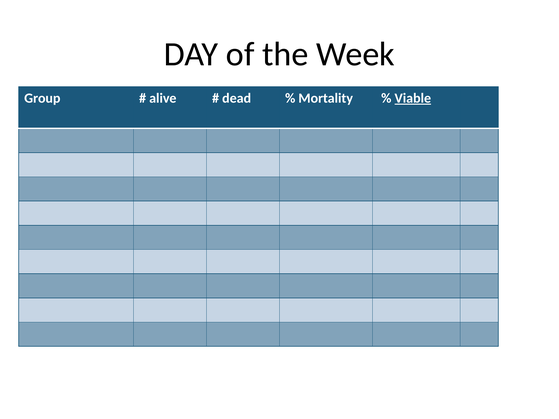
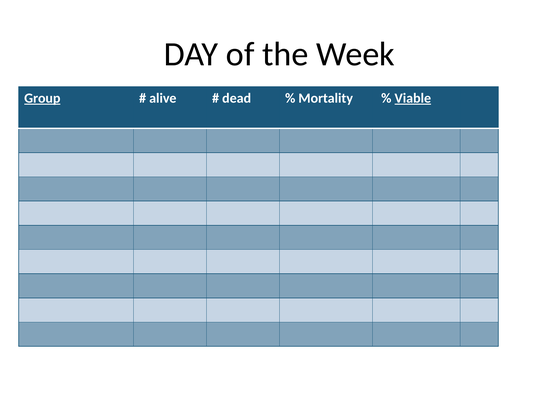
Group underline: none -> present (42, 98)
